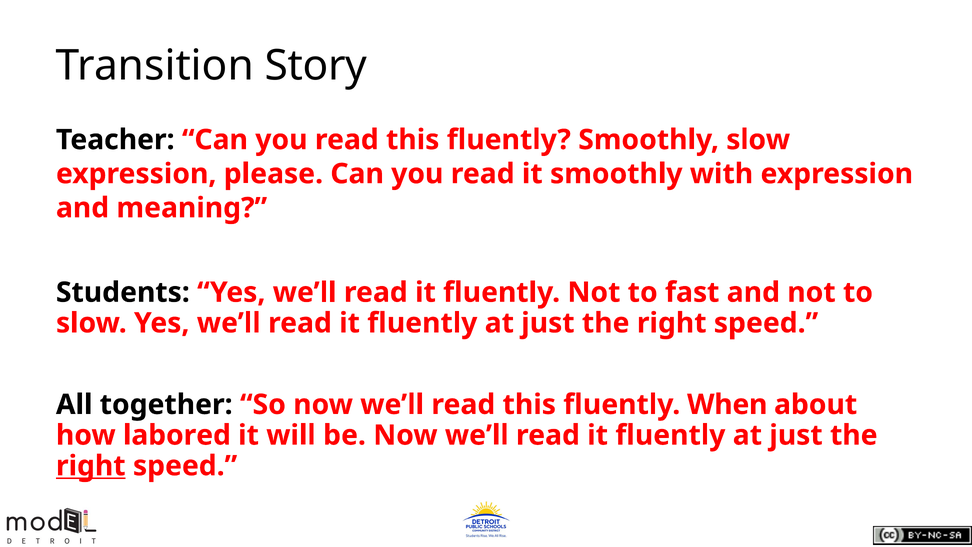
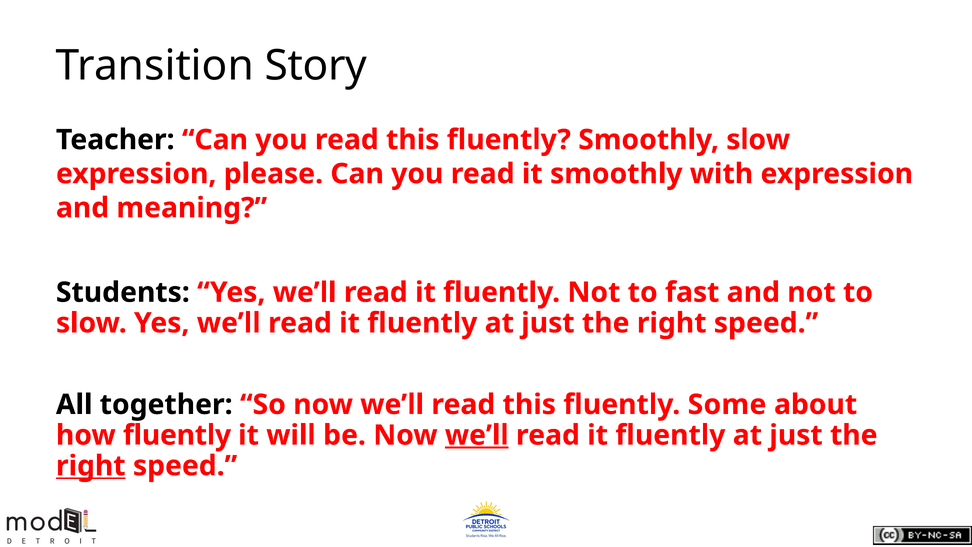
When: When -> Some (727, 404)
how labored: labored -> fluently (177, 435)
we’ll underline: none -> present (477, 435)
